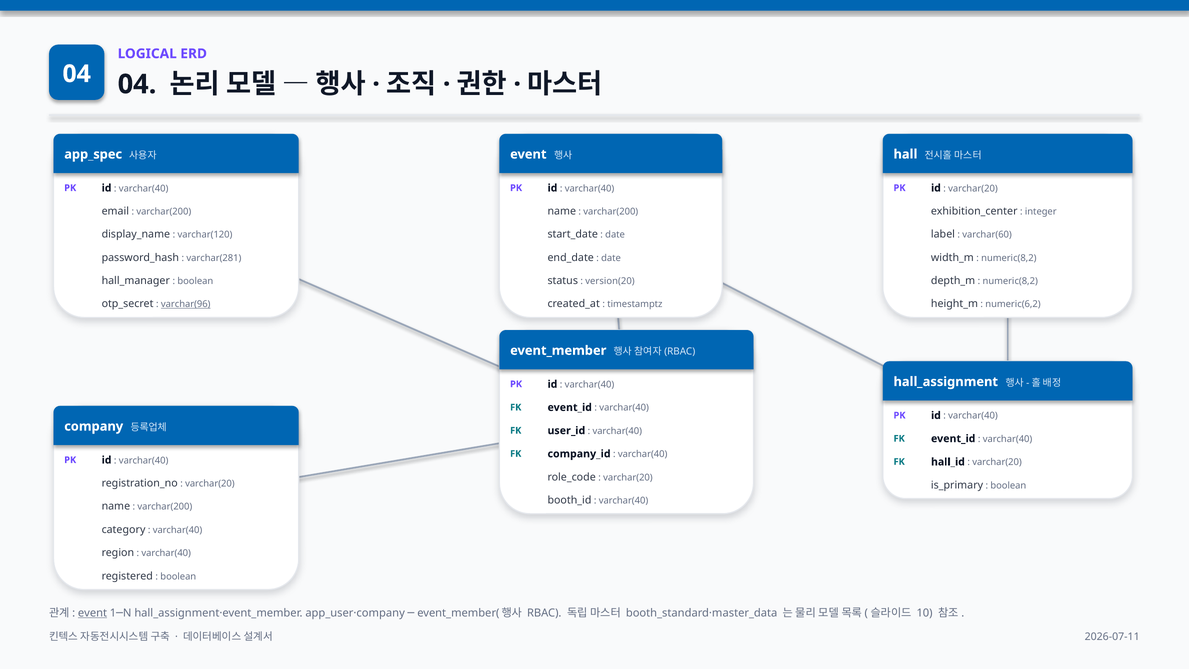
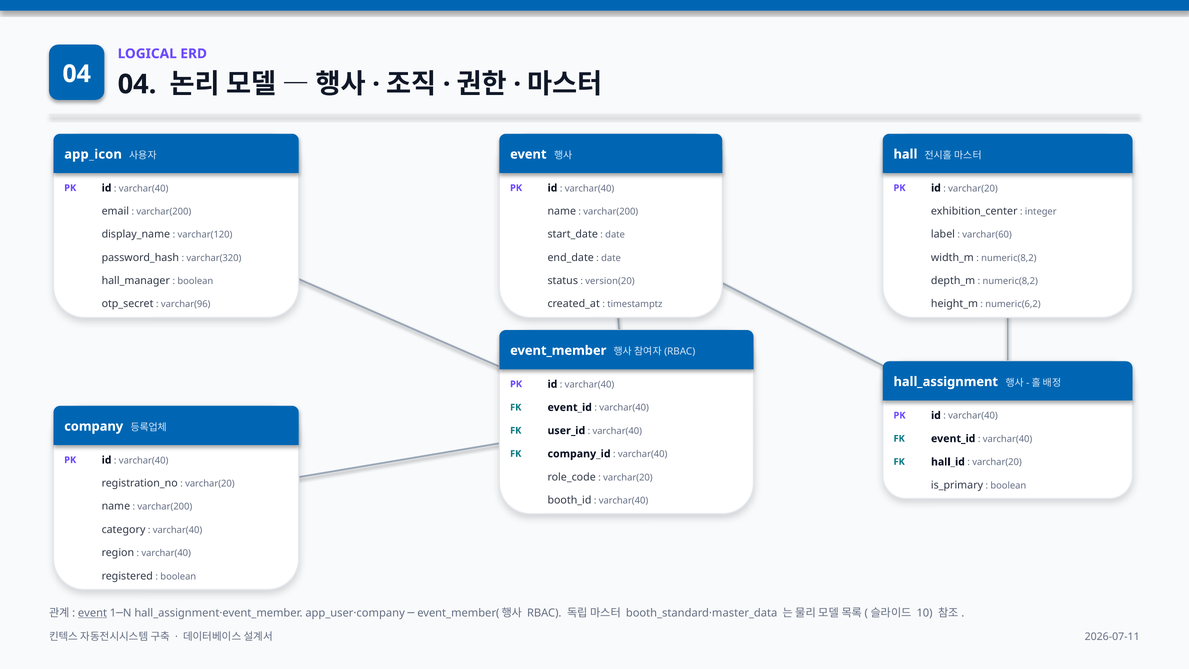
app_spec: app_spec -> app_icon (93, 154)
varchar(281: varchar(281 -> varchar(320 (214, 258)
varchar(96 underline: present -> none (186, 304)
